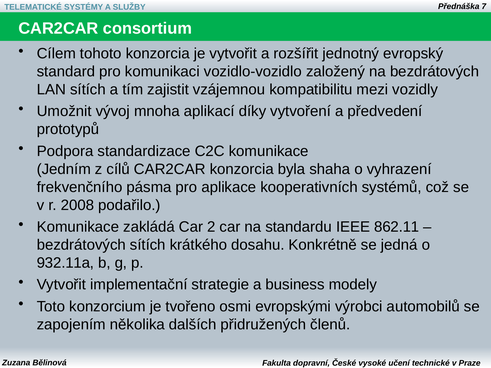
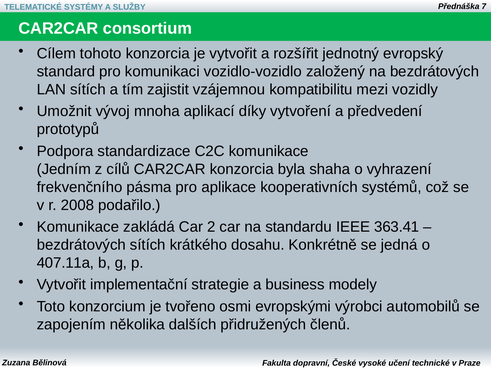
862.11: 862.11 -> 363.41 (397, 227)
932.11a: 932.11a -> 407.11a (65, 263)
